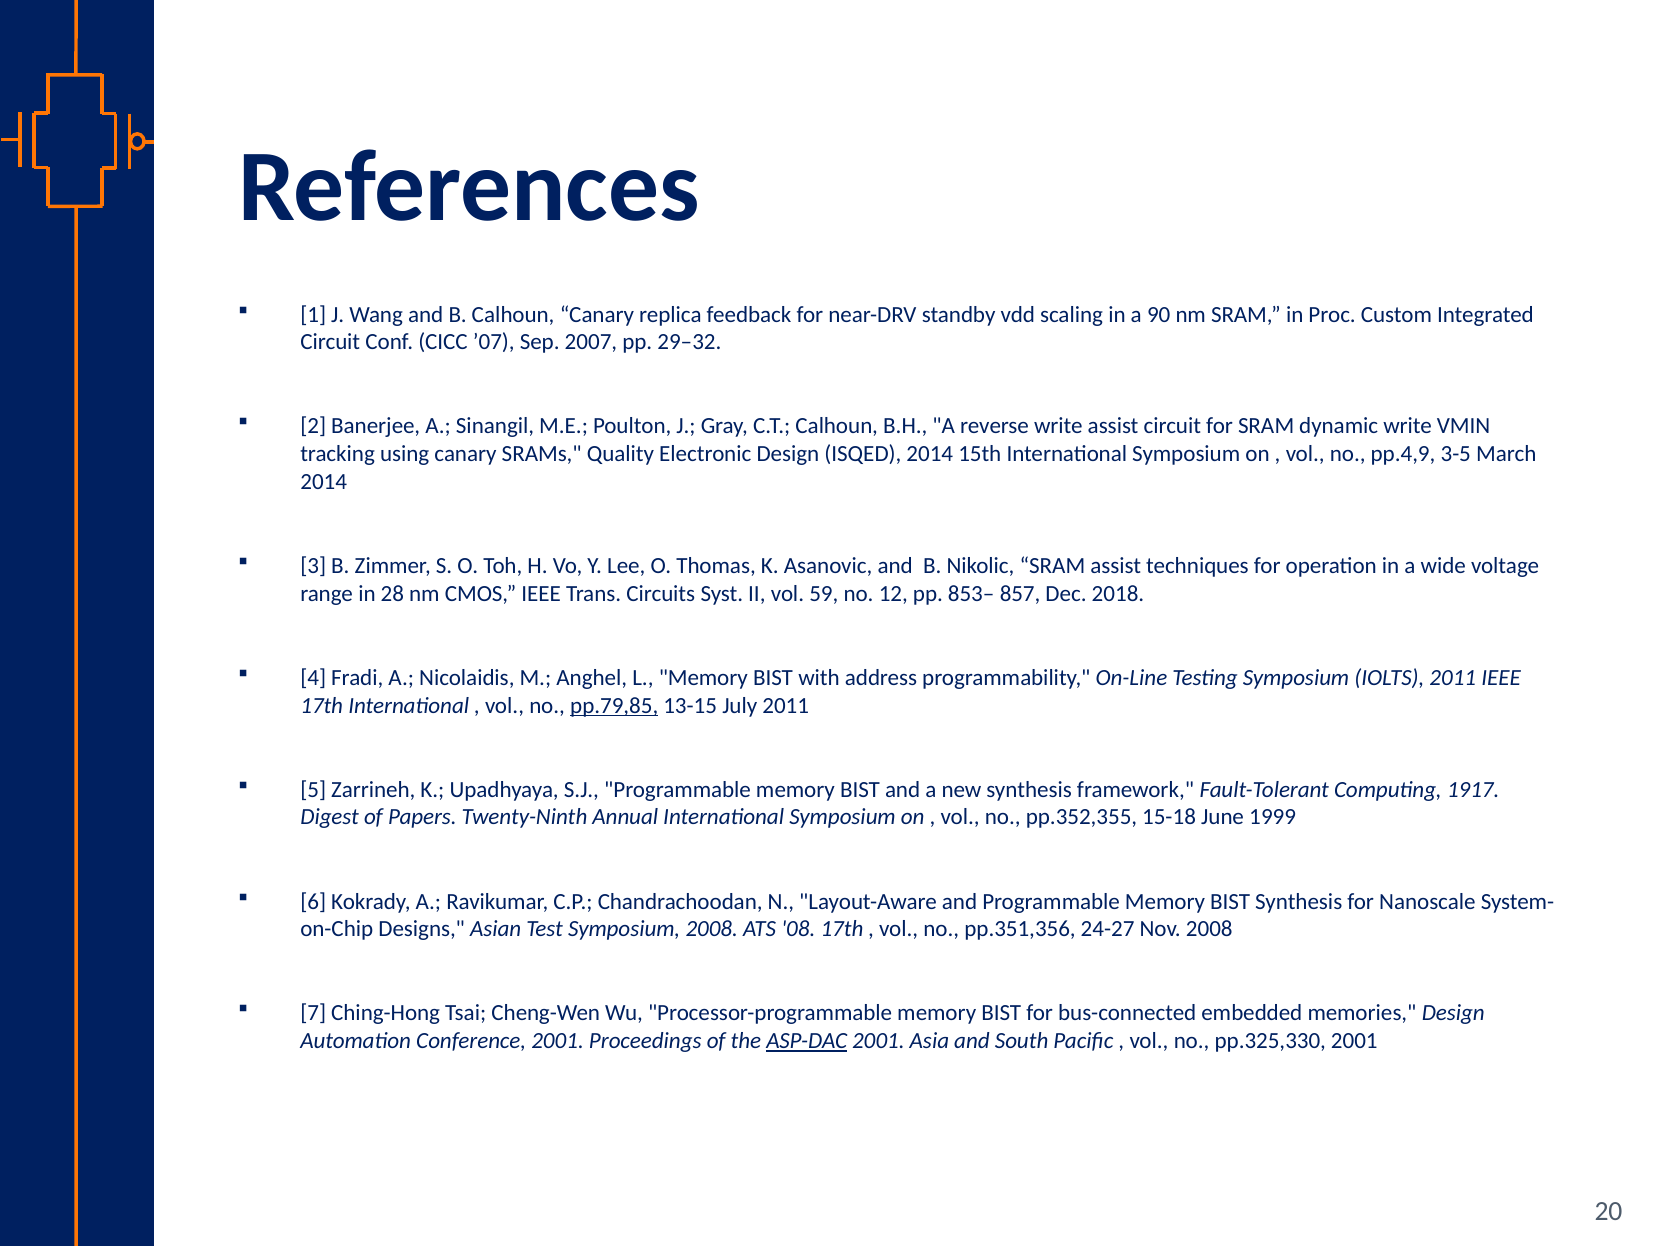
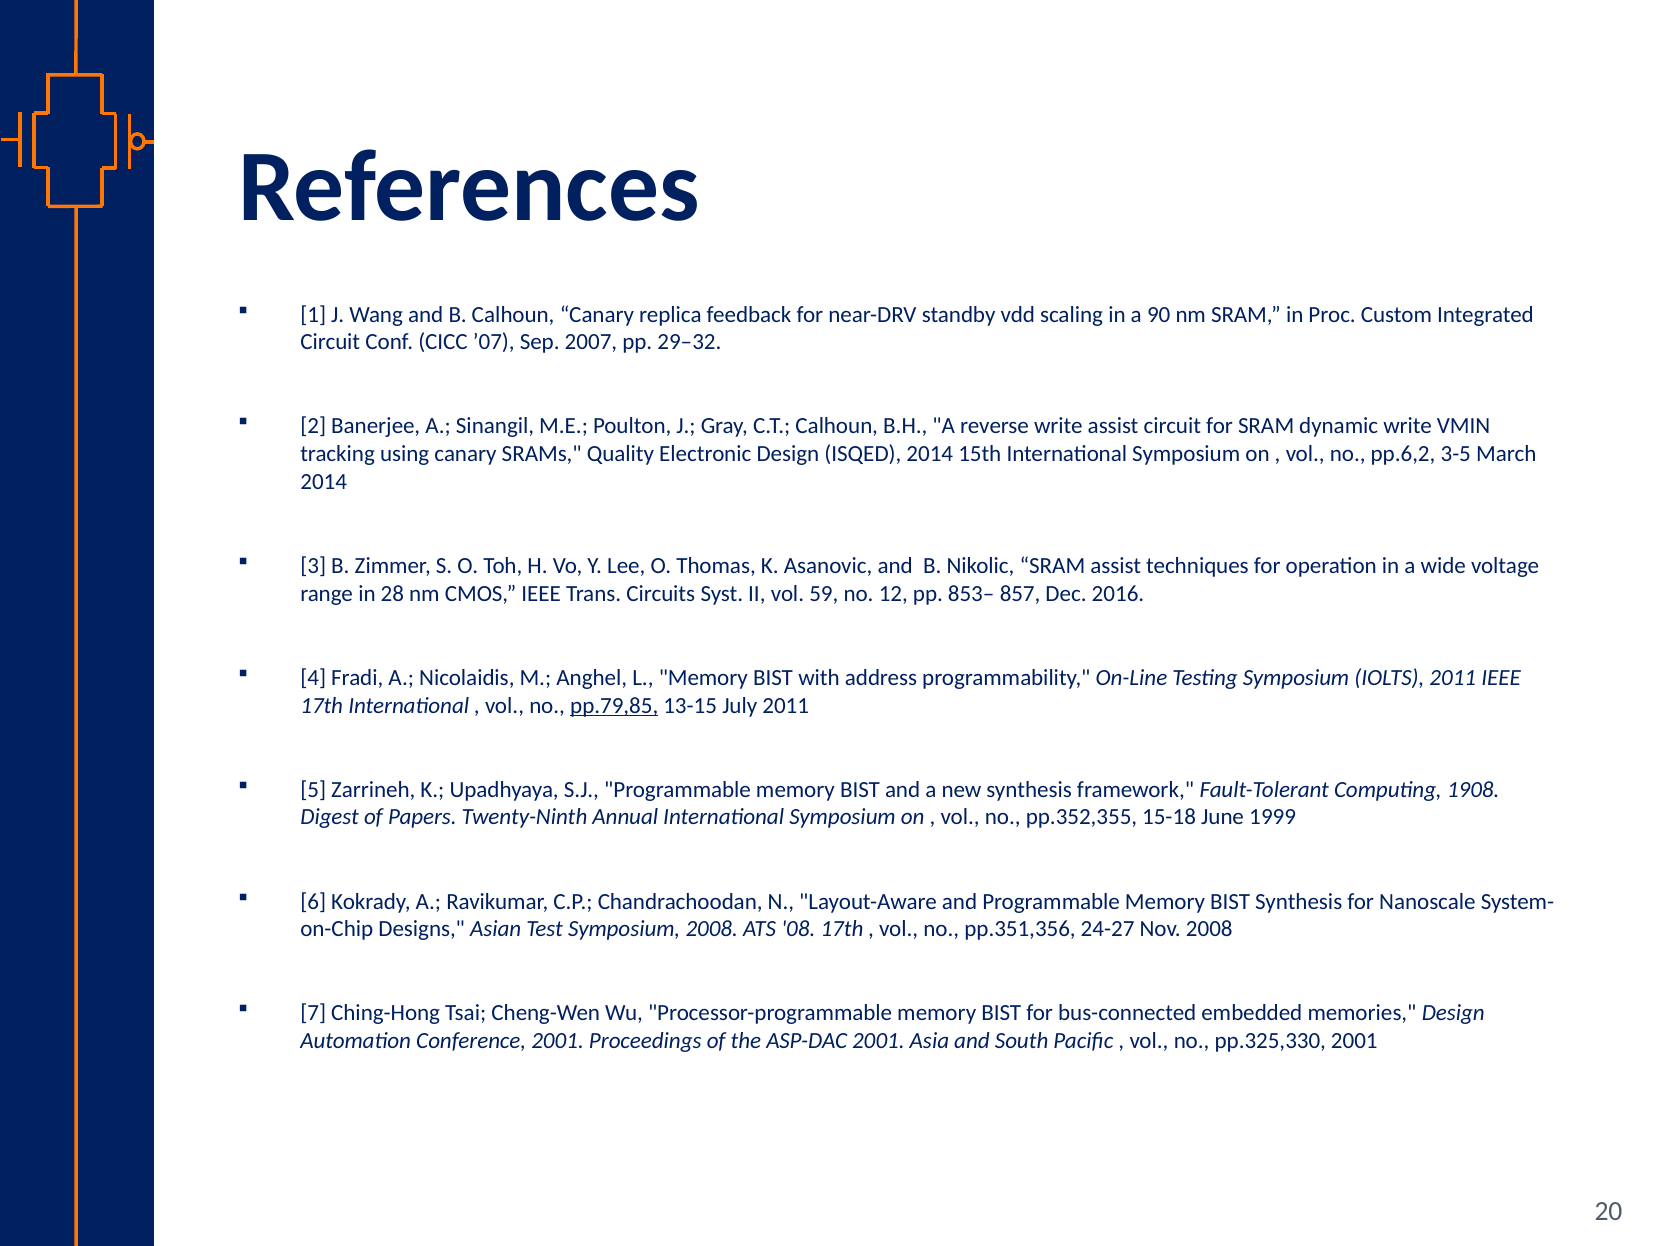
pp.4,9: pp.4,9 -> pp.6,2 (1403, 454)
2018: 2018 -> 2016 (1118, 594)
1917: 1917 -> 1908 (1473, 789)
ASP-DAC underline: present -> none (807, 1041)
